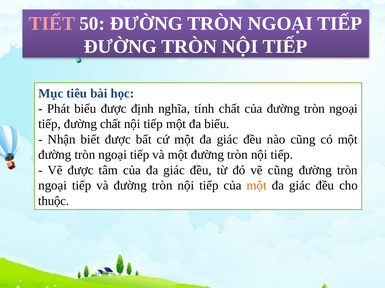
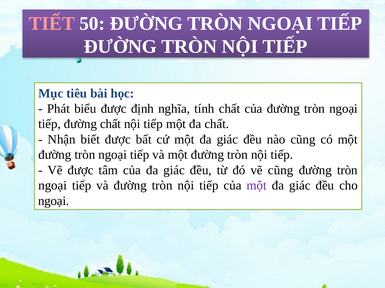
đa biểu: biểu -> chất (217, 124)
một colour: orange -> purple (257, 186)
thuộc: thuộc -> ngoại (54, 201)
